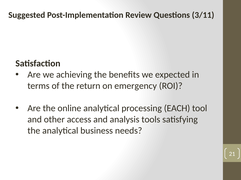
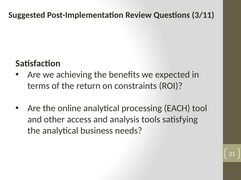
emergency: emergency -> constraints (136, 86)
